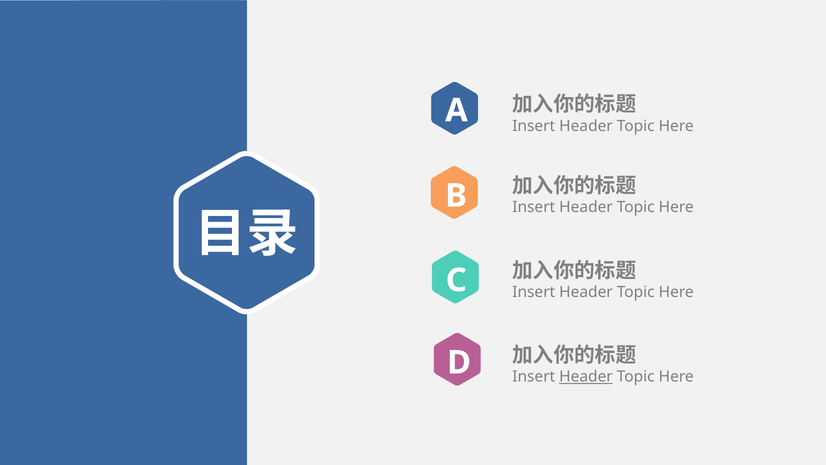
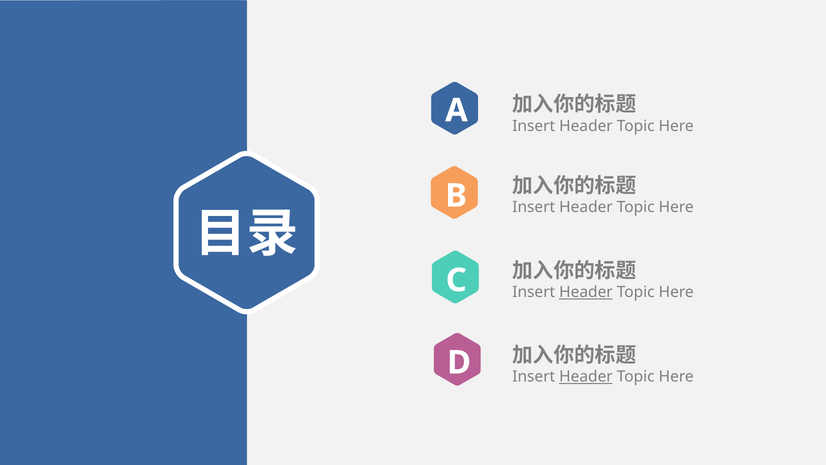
Header underline: none -> present (586, 292)
